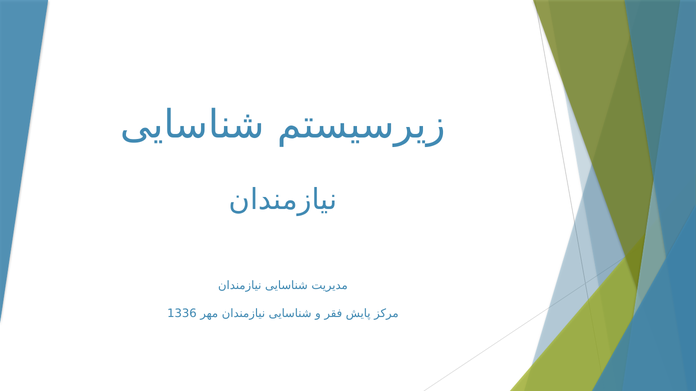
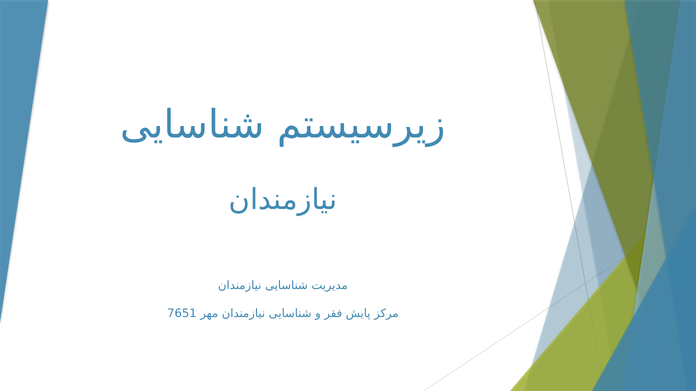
1336: 1336 -> 7651 (182, 314)
